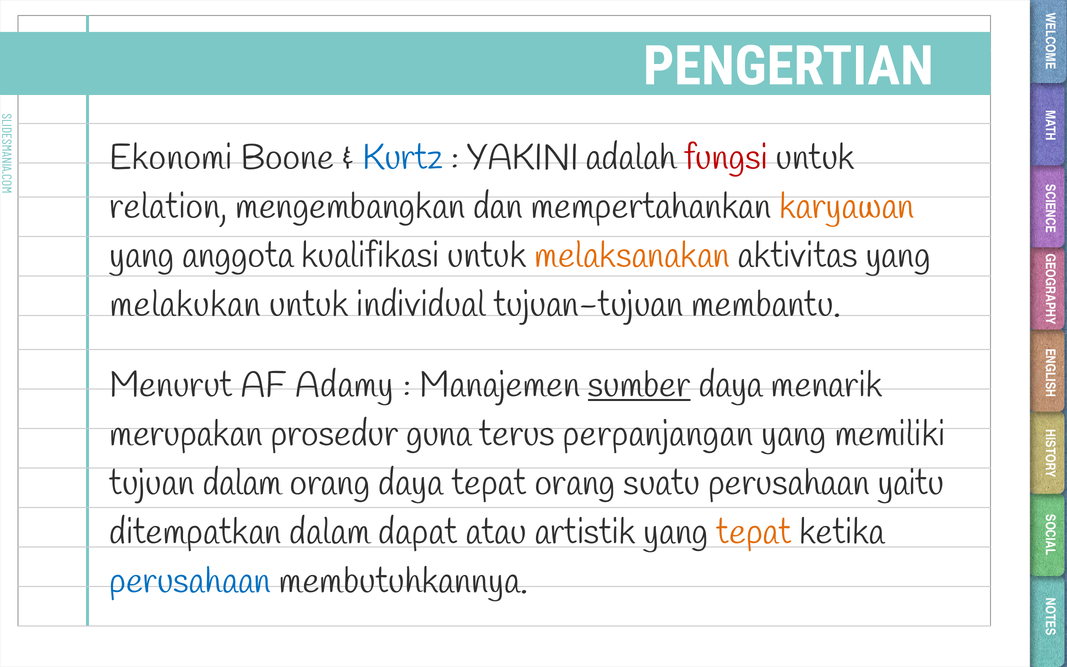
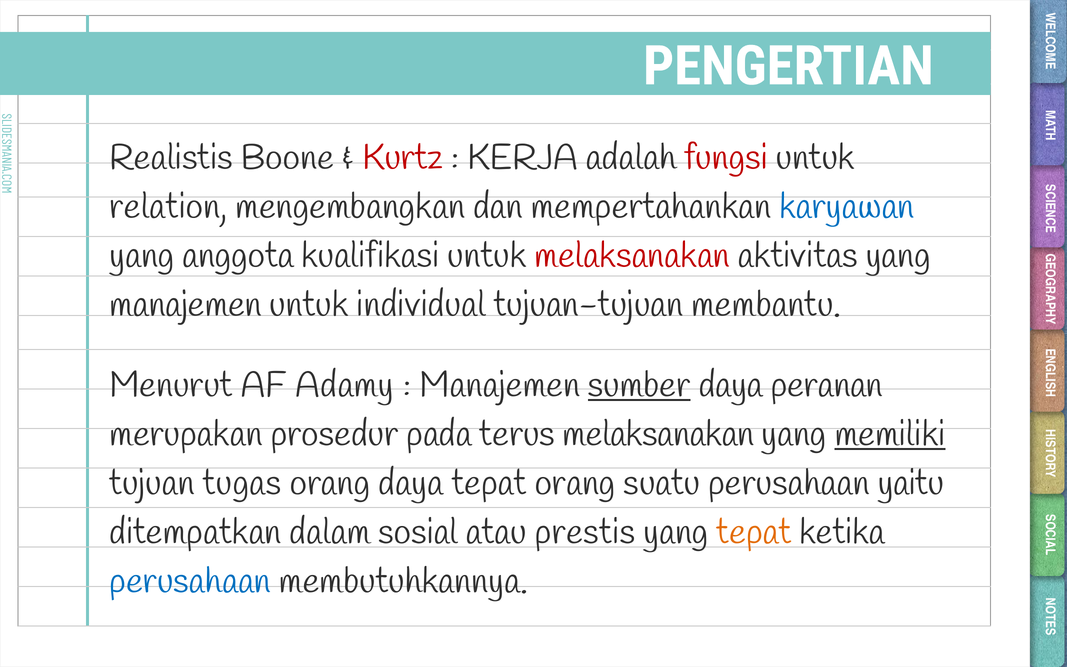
Ekonomi: Ekonomi -> Realistis (171, 157)
Kurtz colour: blue -> red (402, 157)
YAKINI: YAKINI -> KERJA (523, 157)
karyawan colour: orange -> blue (847, 206)
melaksanakan colour: orange -> red (632, 255)
melakukan: melakukan -> manajemen (185, 304)
menarik: menarik -> peranan (827, 385)
guna: guna -> pada (439, 434)
terus perpanjangan: perpanjangan -> melaksanakan (658, 434)
memiliki underline: none -> present (890, 434)
tujuan dalam: dalam -> tugas (242, 483)
dapat: dapat -> sosial (418, 532)
artistik: artistik -> prestis (585, 532)
